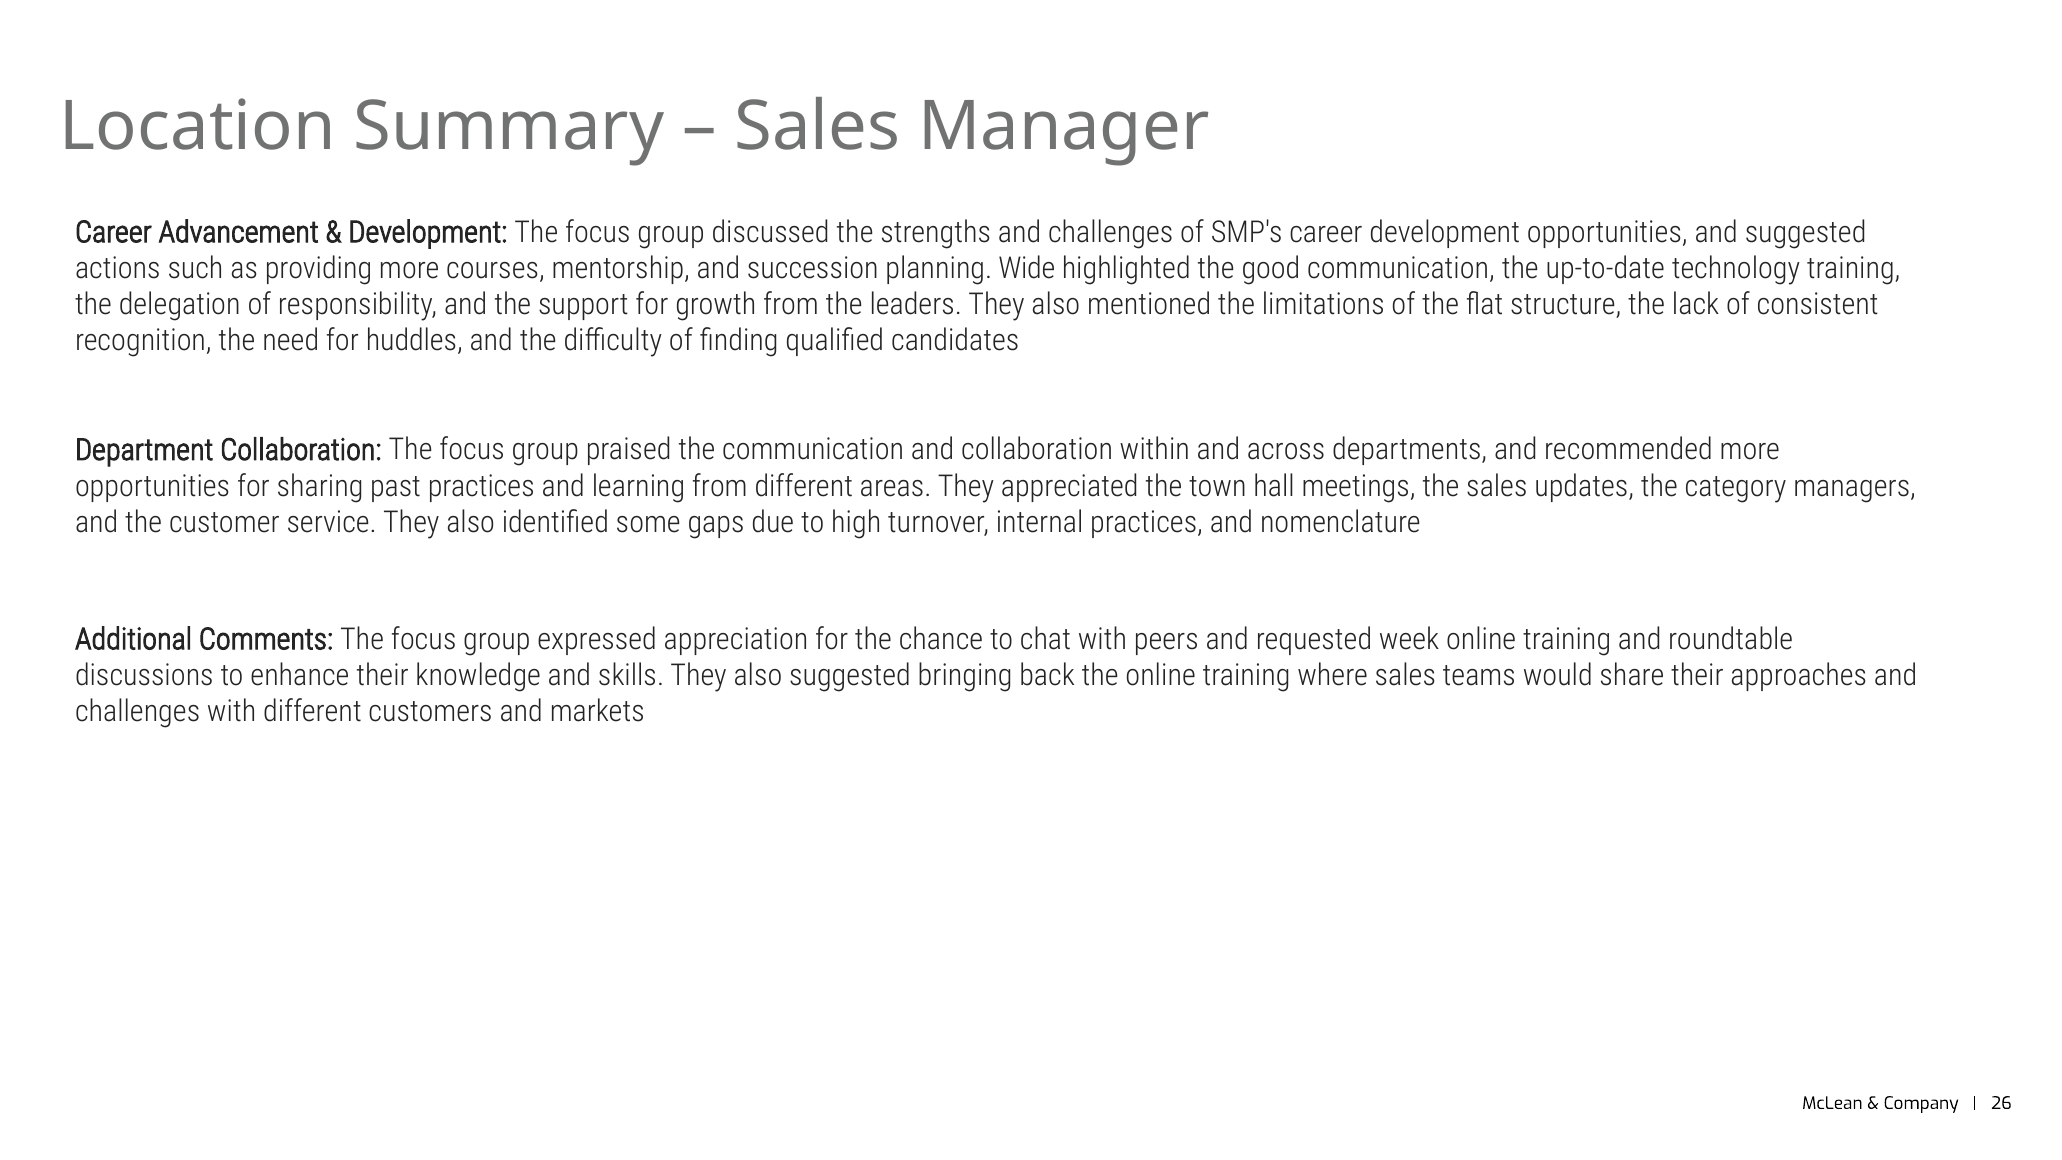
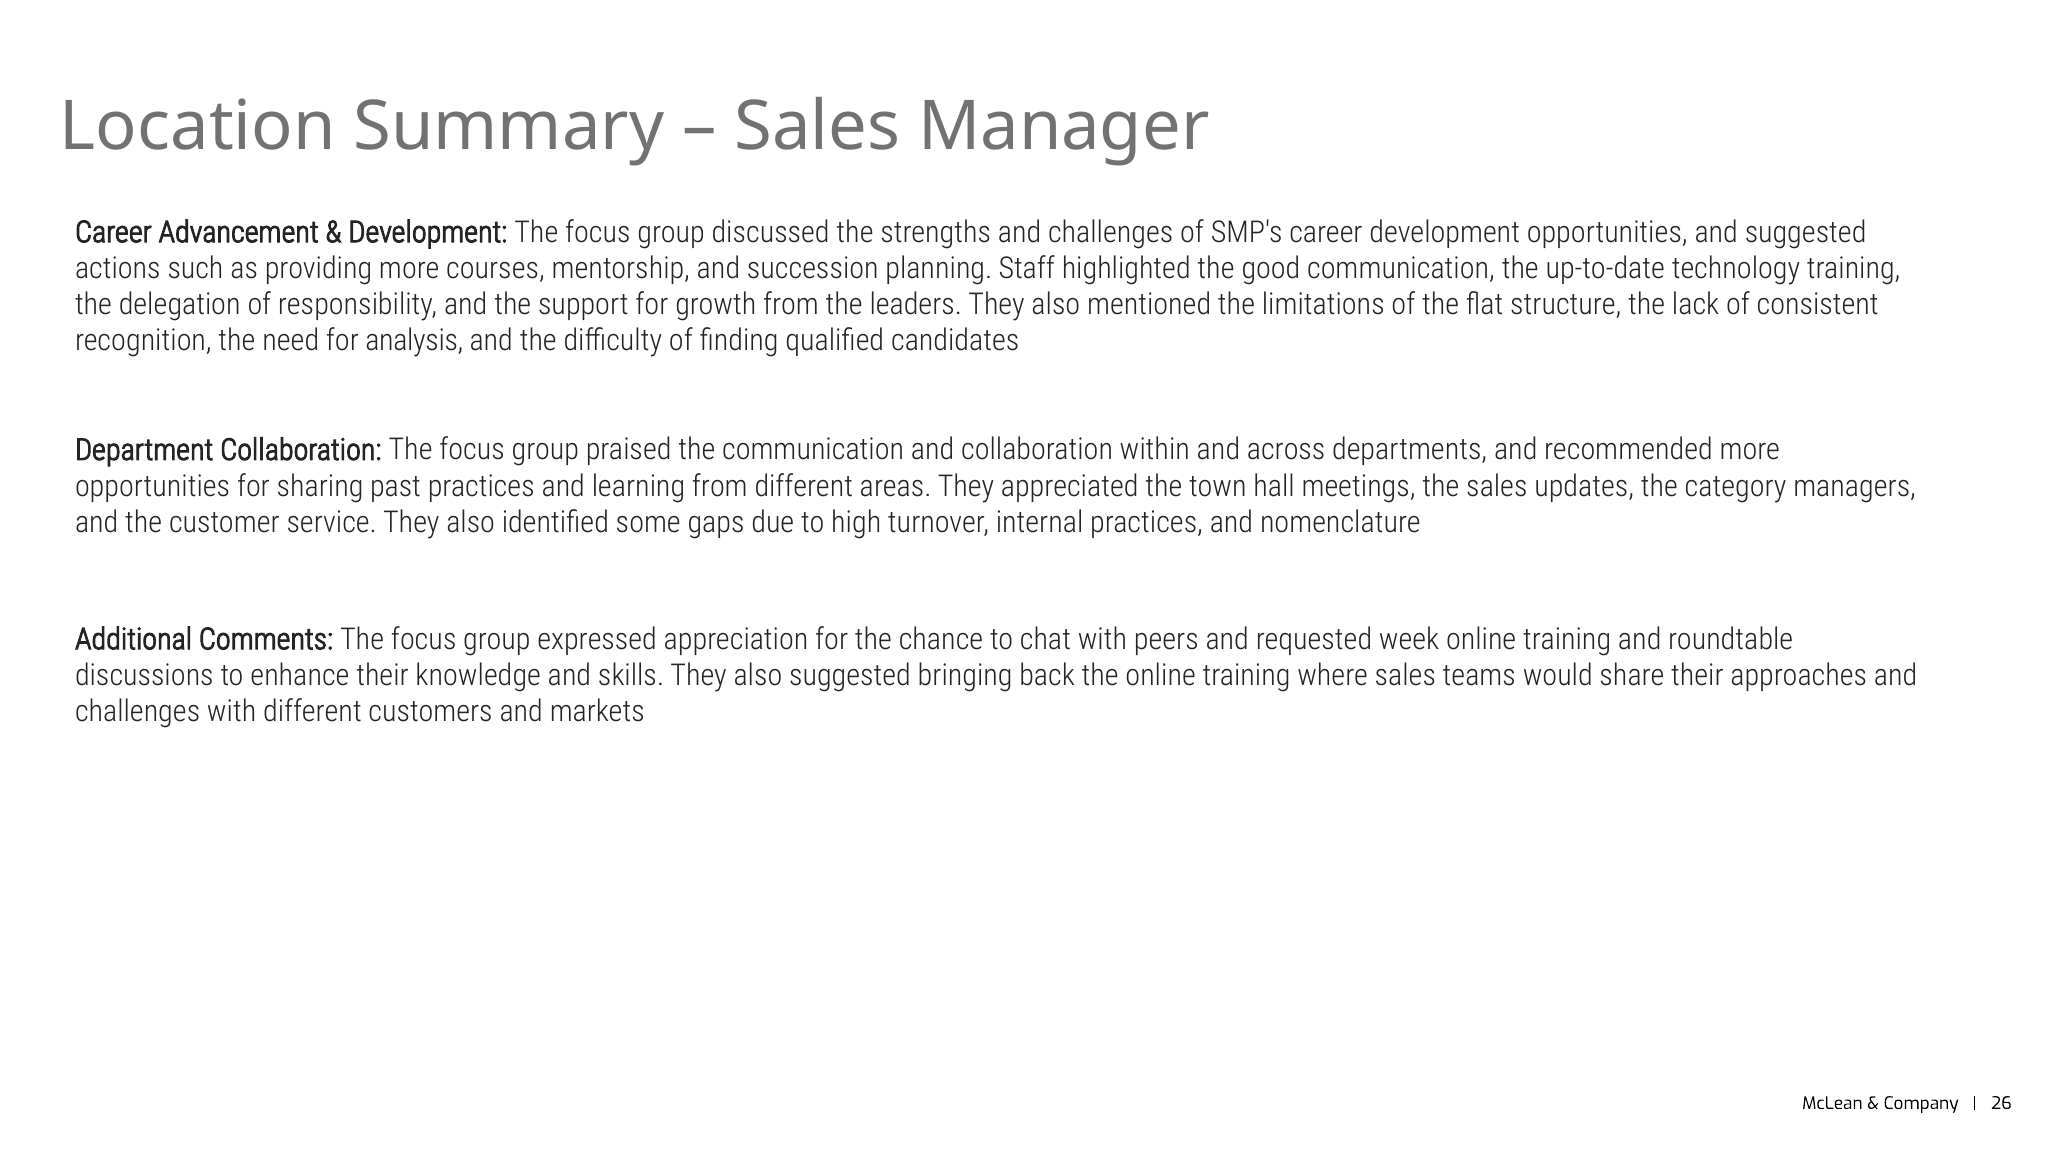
Wide: Wide -> Staff (1027, 268)
huddles: huddles -> analysis (414, 340)
